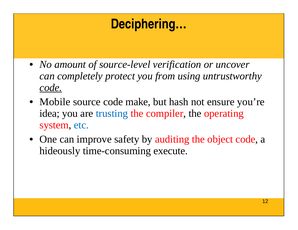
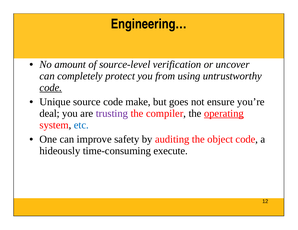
Deciphering…: Deciphering… -> Engineering… (149, 24)
Mobile: Mobile -> Unique (55, 102)
hash: hash -> goes (179, 102)
idea: idea -> deal (50, 114)
trusting colour: blue -> purple (112, 114)
operating underline: none -> present (224, 114)
